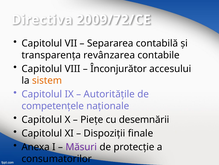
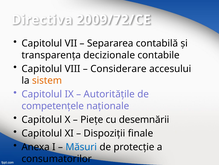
revânzarea: revânzarea -> decizionale (109, 55)
Înconjurător: Înconjurător -> Considerare (118, 68)
Măsuri colour: purple -> blue (81, 146)
